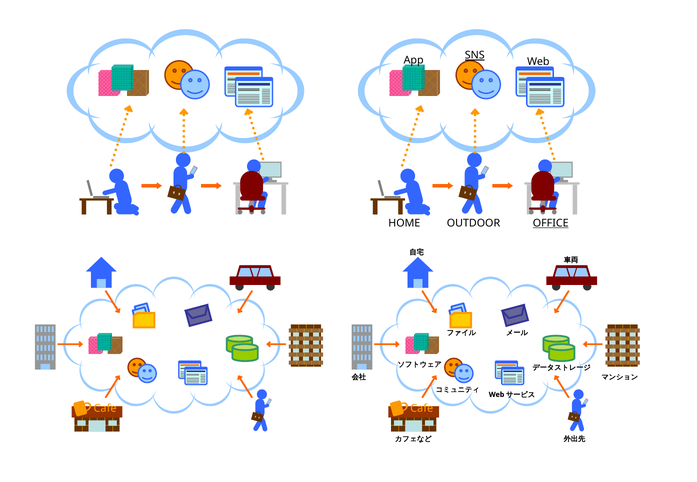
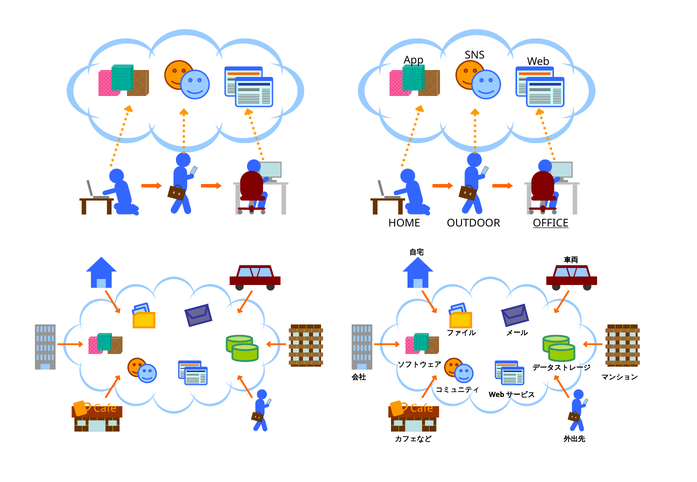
SNS underline: present -> none (475, 55)
